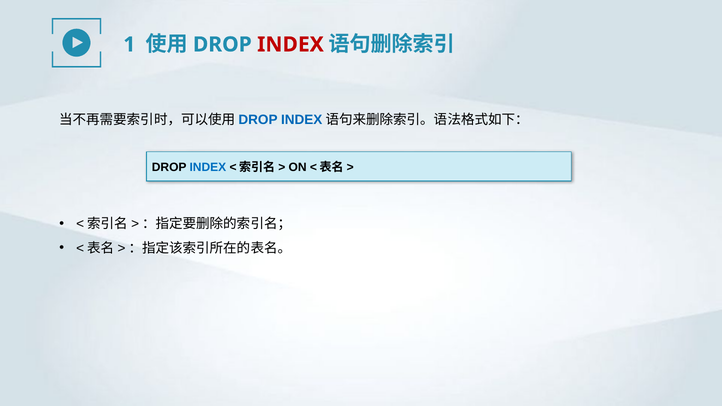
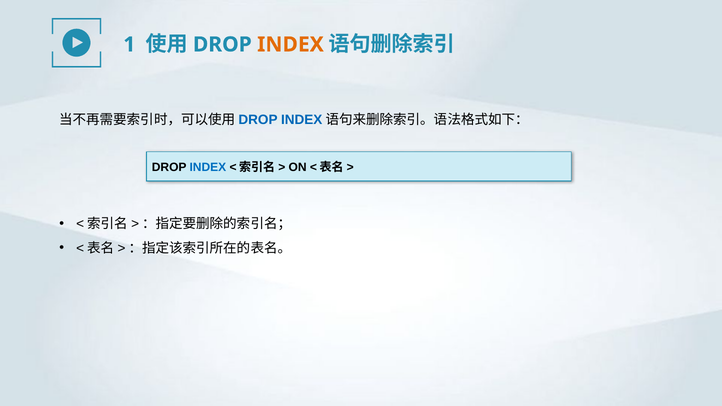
INDEX colour: red -> orange (290, 44)
